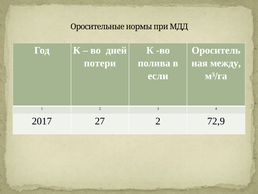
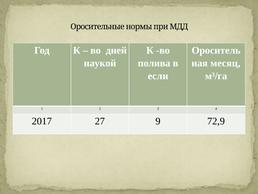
потери: потери -> наукой (100, 63)
между: между -> месяц (225, 63)
27 2: 2 -> 9 (158, 121)
